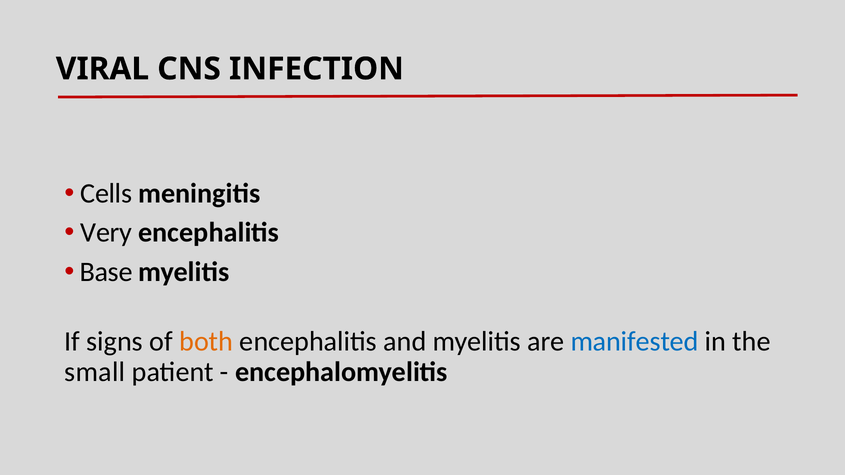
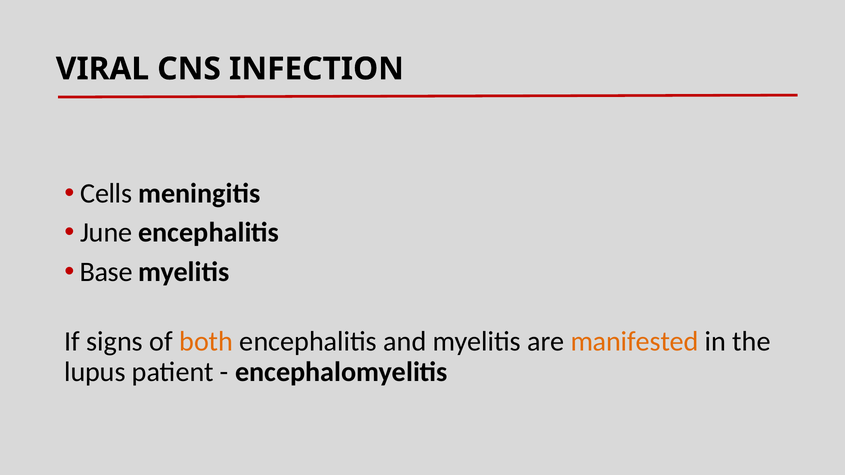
Very: Very -> June (106, 233)
manifested colour: blue -> orange (635, 342)
small: small -> lupus (95, 372)
